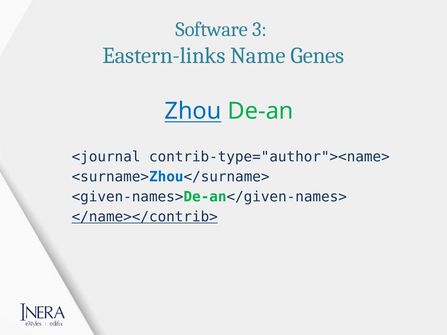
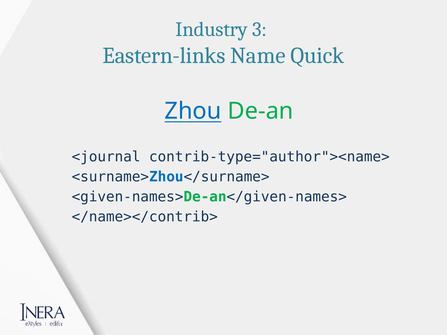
Software: Software -> Industry (212, 29)
Genes: Genes -> Quick (317, 56)
</name></contrib> underline: present -> none (145, 217)
